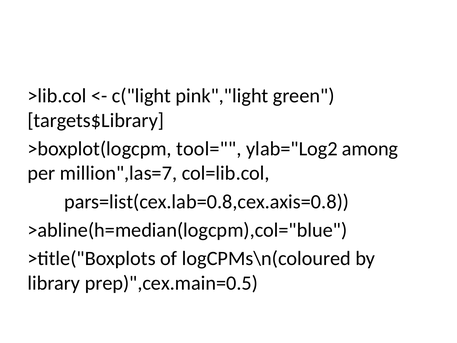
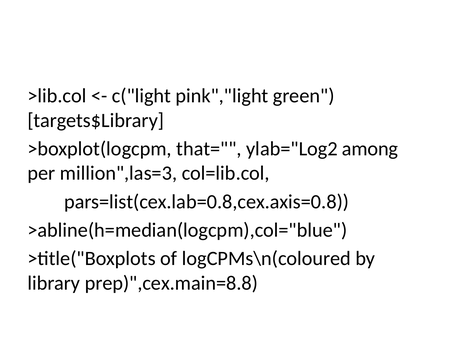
tool=: tool= -> that= (209, 149)
million",las=7: million",las=7 -> million",las=3 (118, 173)
prep)",cex.main=0.5: prep)",cex.main=0.5 -> prep)",cex.main=8.8 (171, 283)
